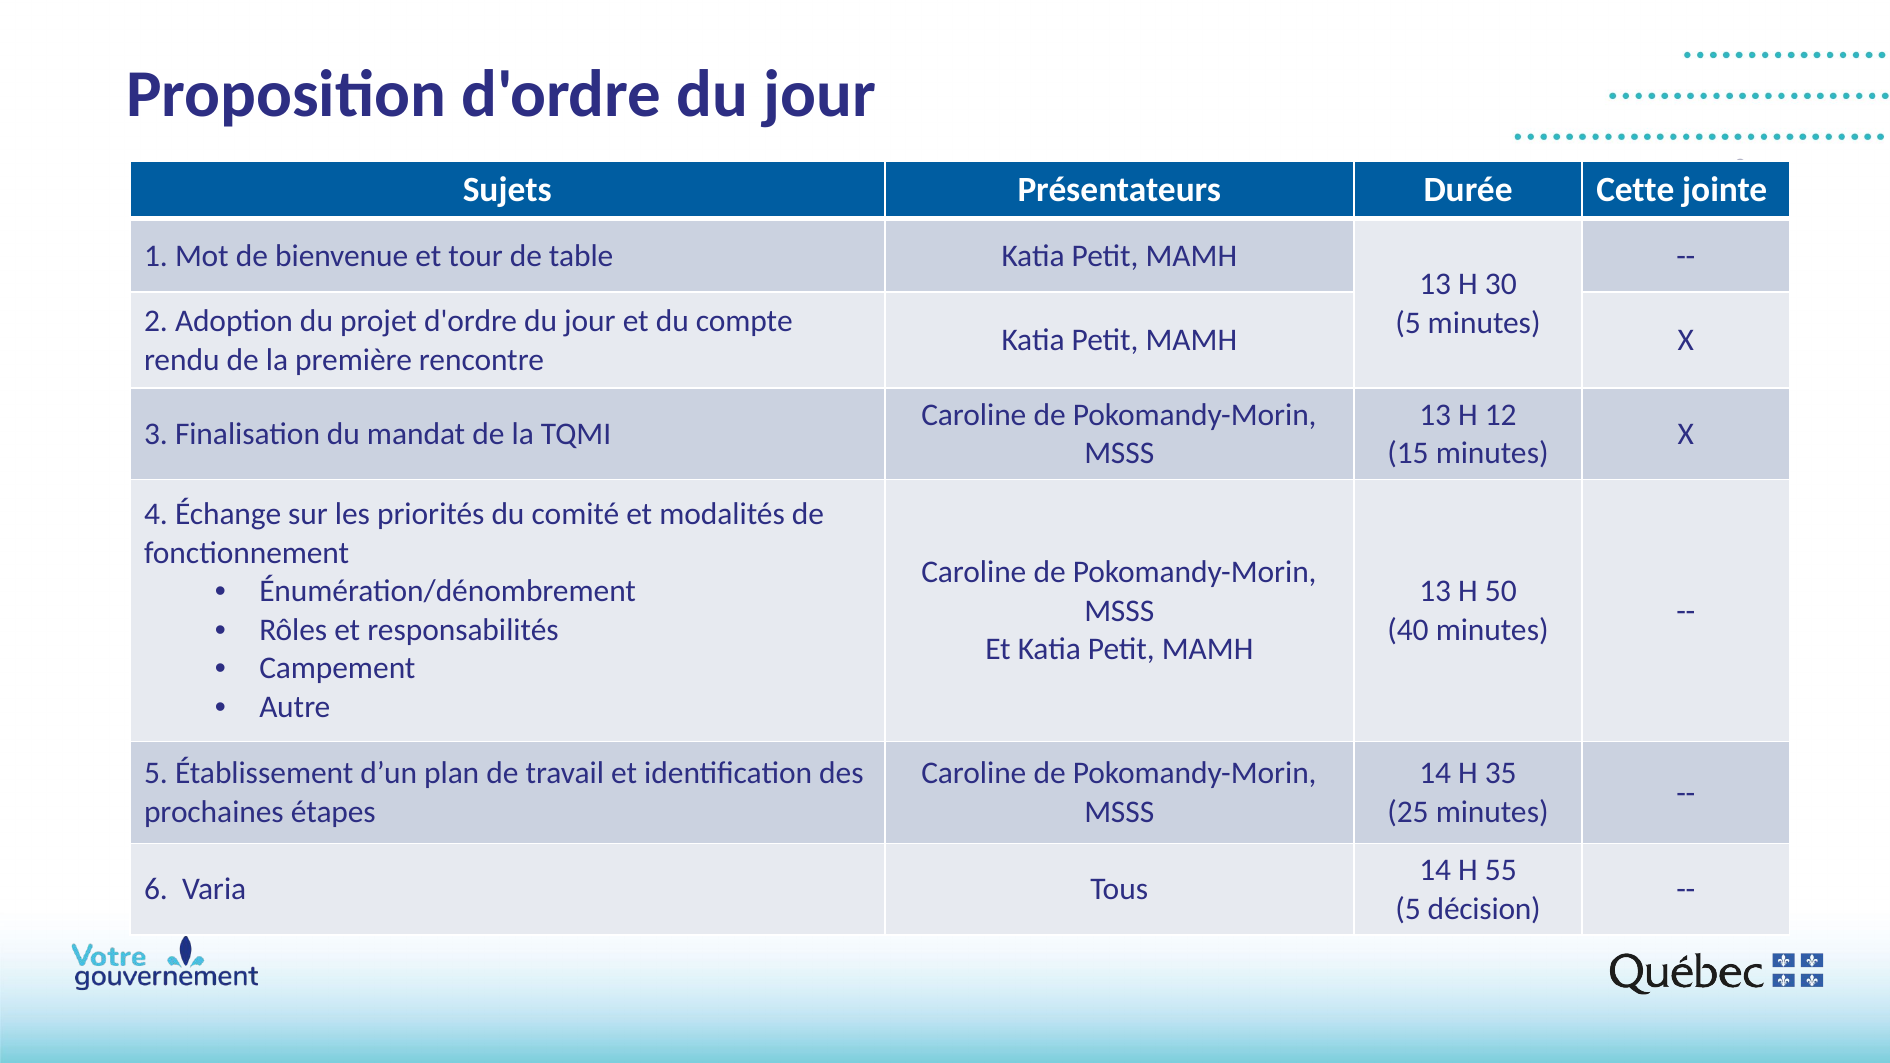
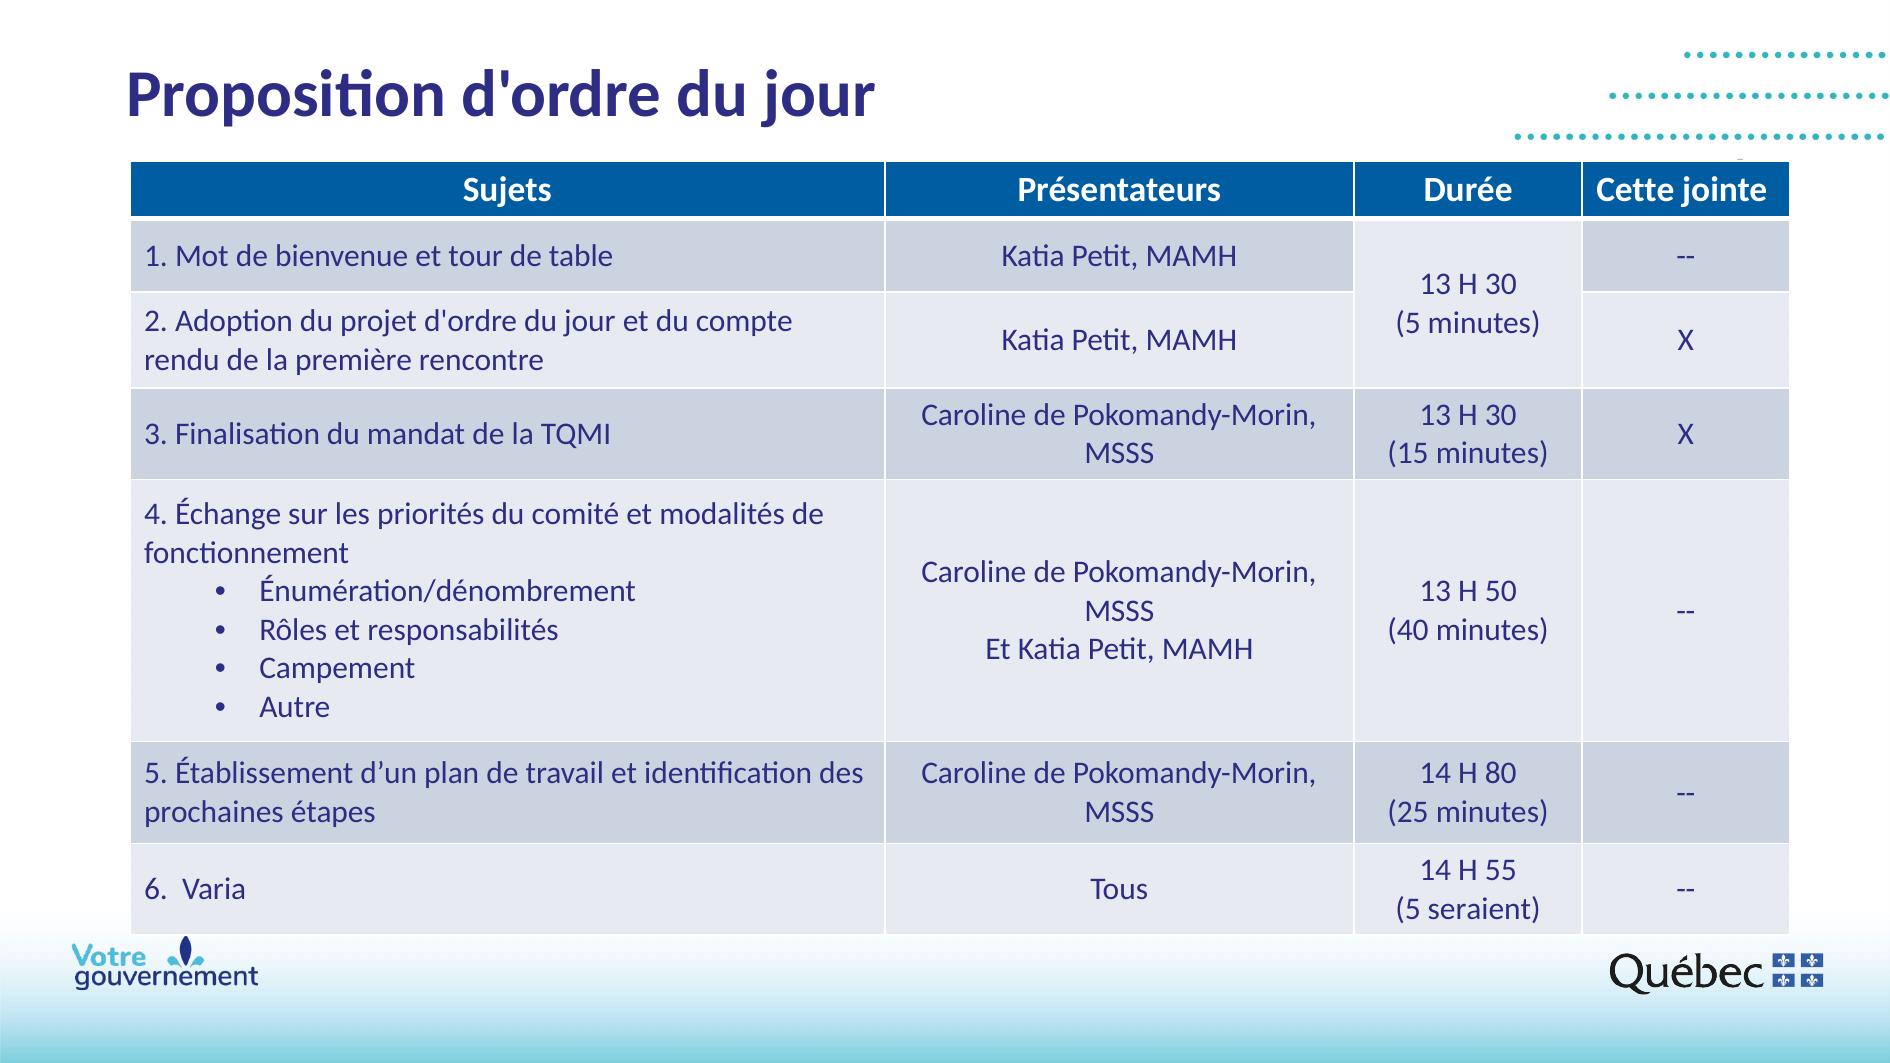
12: 12 -> 30 (1501, 415)
35: 35 -> 80 (1501, 774)
décision: décision -> seraient (1484, 909)
